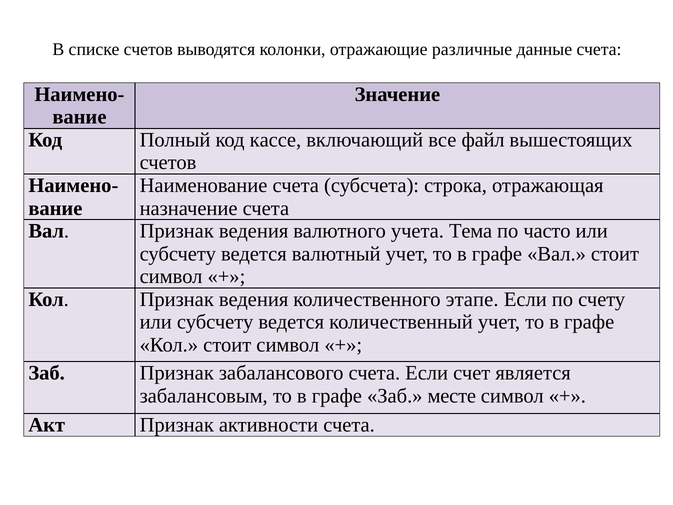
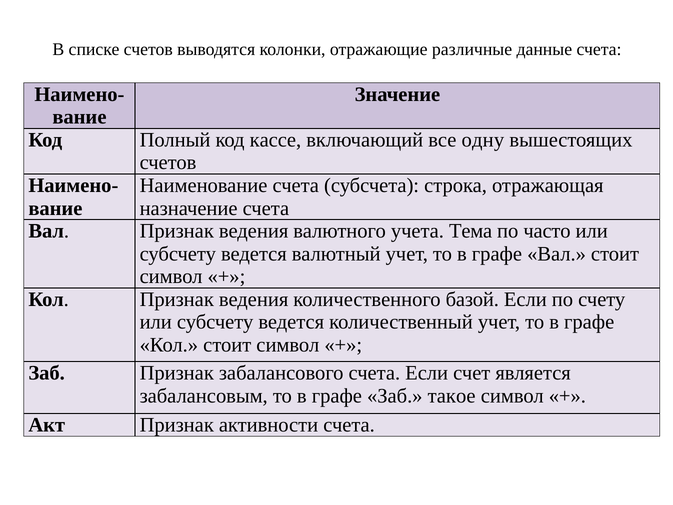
файл: файл -> одну (483, 140)
этапе: этапе -> базой (472, 299)
месте: месте -> такое (452, 396)
